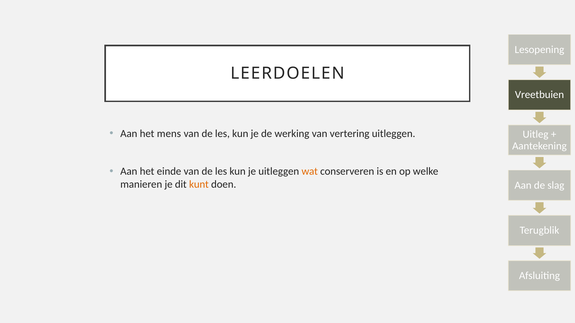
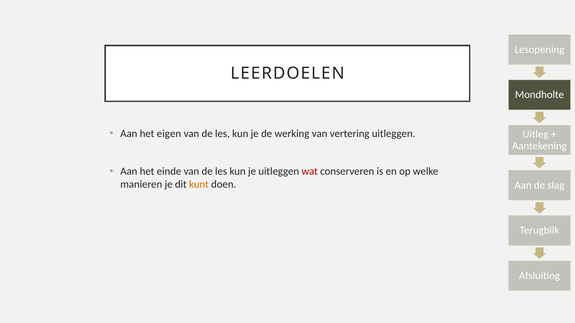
Vreetbuien: Vreetbuien -> Mondholte (539, 95)
mens: mens -> eigen (169, 134)
wat colour: orange -> red (310, 172)
